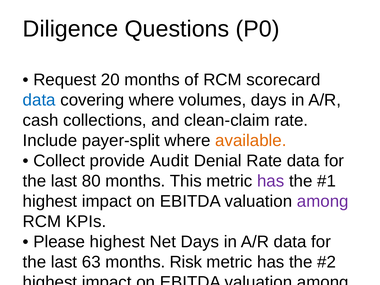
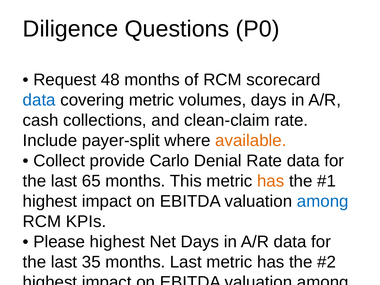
20: 20 -> 48 (110, 80)
covering where: where -> metric (151, 100)
Audit: Audit -> Carlo (170, 161)
80: 80 -> 65 (91, 181)
has colour: purple -> orange (271, 181)
among colour: purple -> blue (323, 201)
63: 63 -> 35 (91, 262)
months Risk: Risk -> Last (186, 262)
